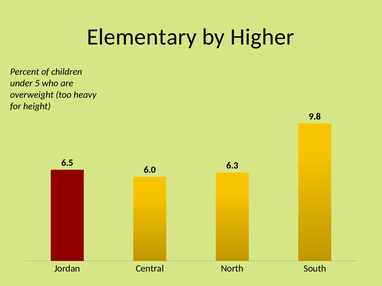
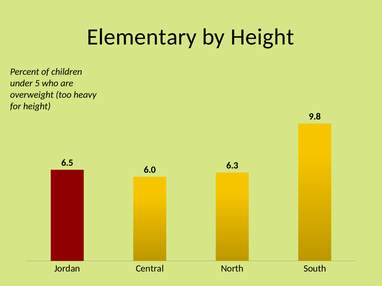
by Higher: Higher -> Height (262, 37)
